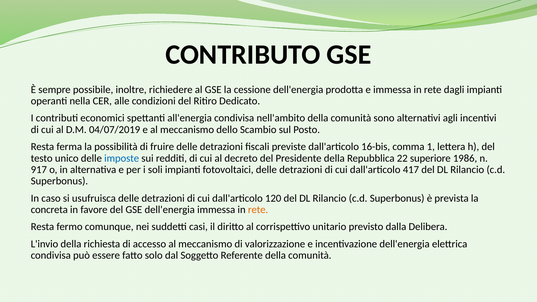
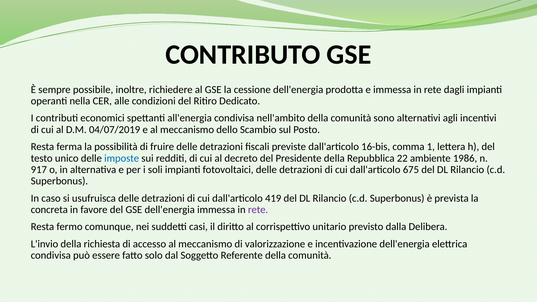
superiore: superiore -> ambiente (430, 158)
417: 417 -> 675 (411, 170)
120: 120 -> 419 (273, 198)
rete colour: orange -> purple (258, 210)
